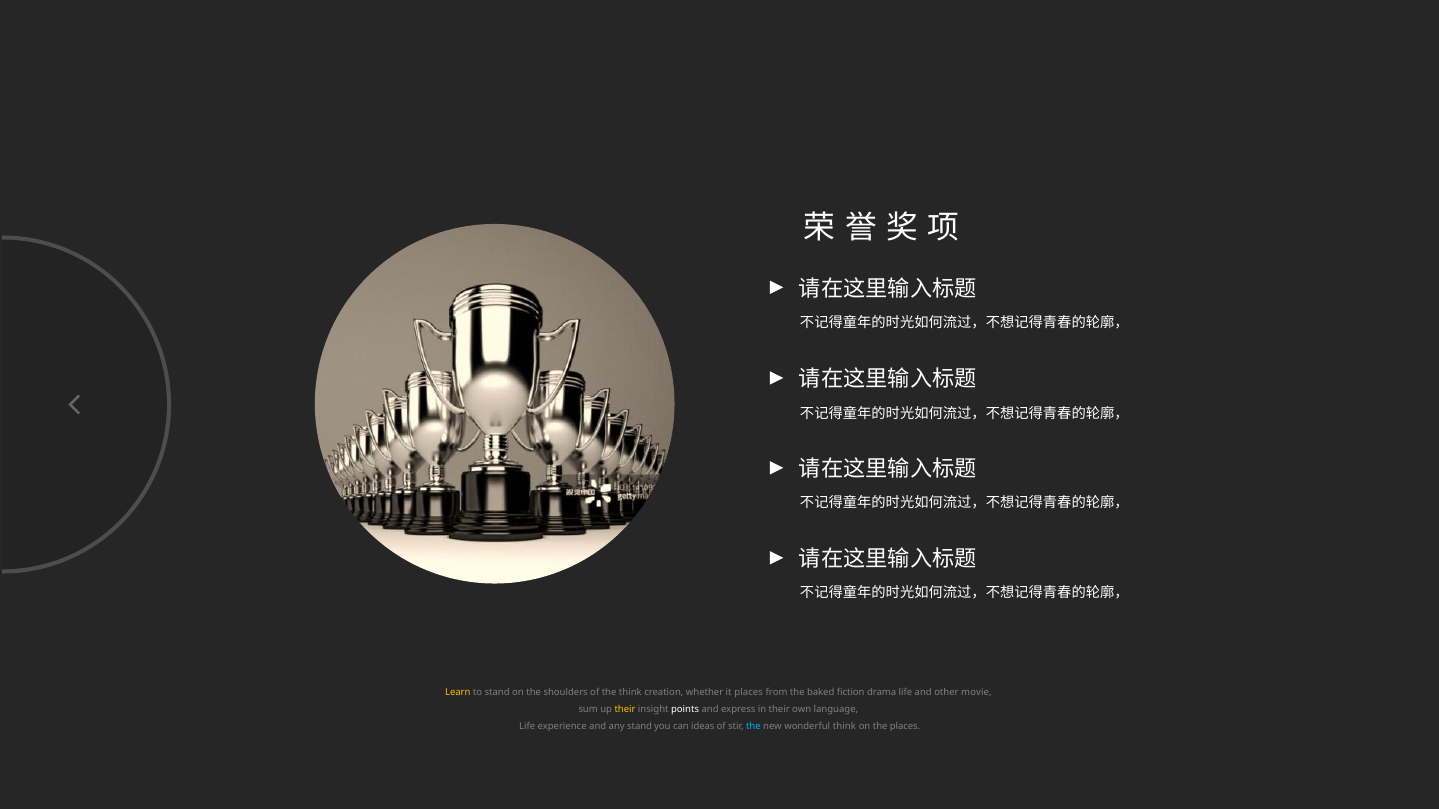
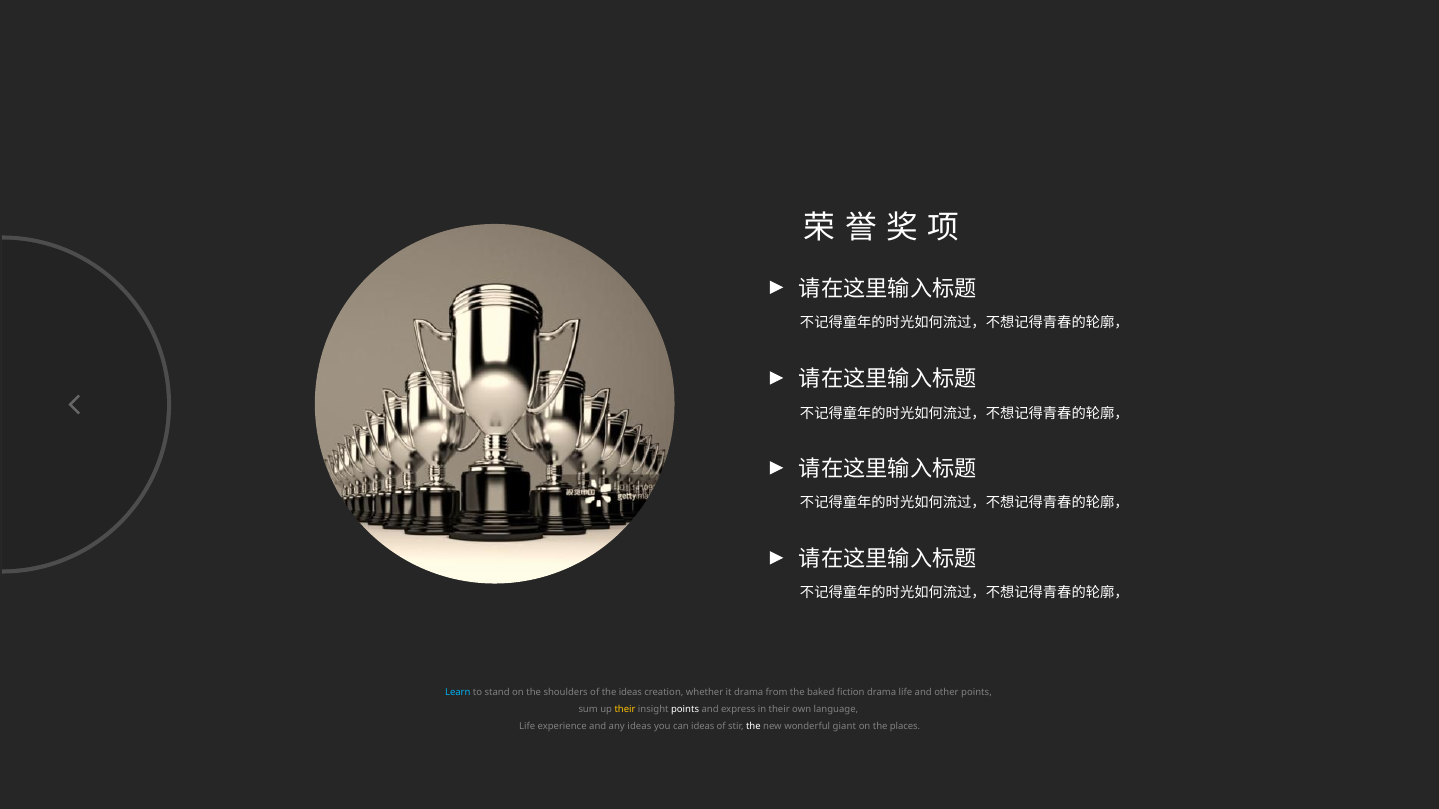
Learn colour: yellow -> light blue (458, 692)
the think: think -> ideas (630, 692)
it places: places -> drama (749, 692)
other movie: movie -> points (976, 692)
any stand: stand -> ideas (639, 726)
the colour: light blue -> white (753, 726)
wonderful think: think -> giant (844, 726)
